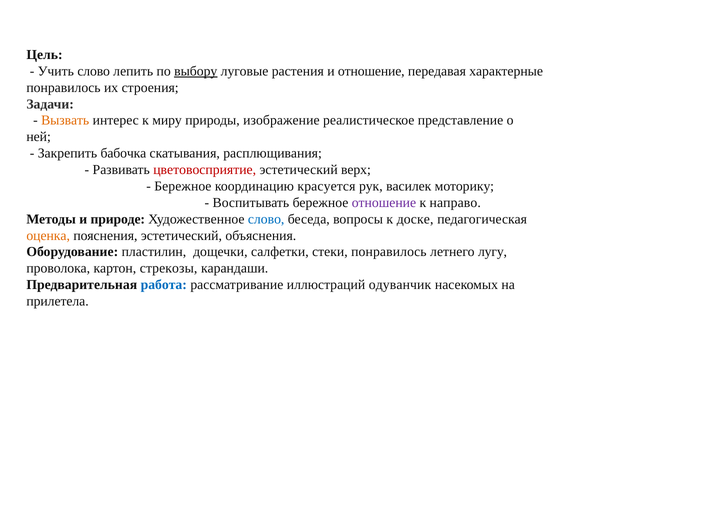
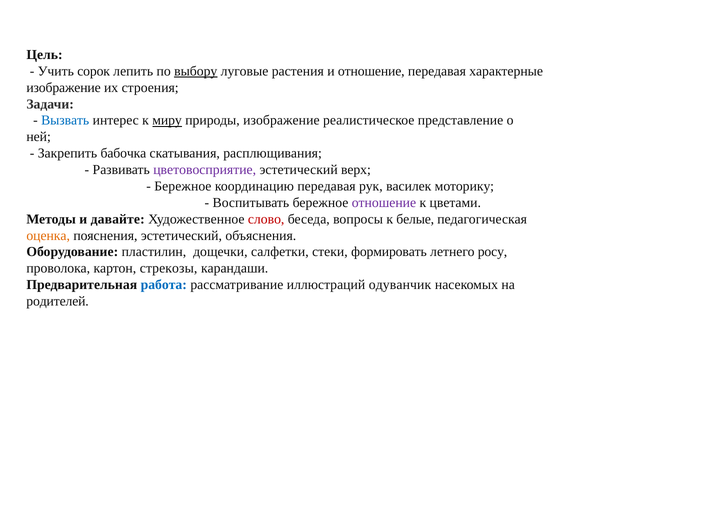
Учить слово: слово -> сорок (94, 71)
понравилось: понравилось -> изображение (64, 88)
Вызвать colour: orange -> blue (65, 120)
миру underline: none -> present (167, 120)
цветовосприятие colour: red -> purple (205, 170)
координацию красуется: красуется -> передавая (327, 186)
направо: направо -> цветами (455, 203)
природе: природе -> давайте (118, 219)
слово colour: blue -> red (266, 219)
доске: доске -> белые (415, 219)
стеки понравилось: понравилось -> формировать (389, 252)
лугу: лугу -> росу (493, 252)
прилетела: прилетела -> родителей (58, 301)
